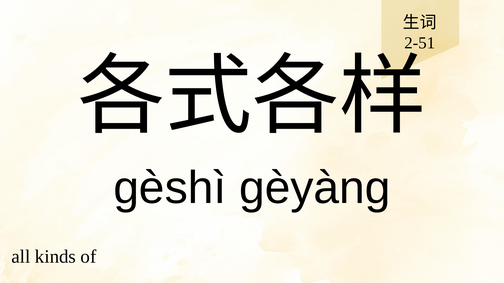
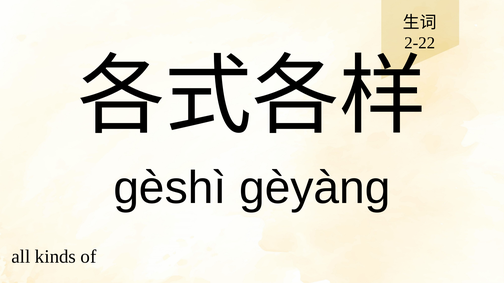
2-51: 2-51 -> 2-22 (420, 43)
